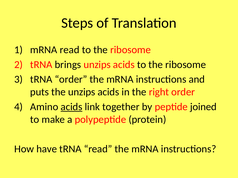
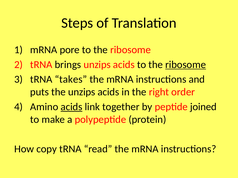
mRNA read: read -> pore (70, 50)
ribosome underline: none -> present (186, 65)
tRNA order: order -> takes (71, 80)
have: have -> copy (47, 149)
